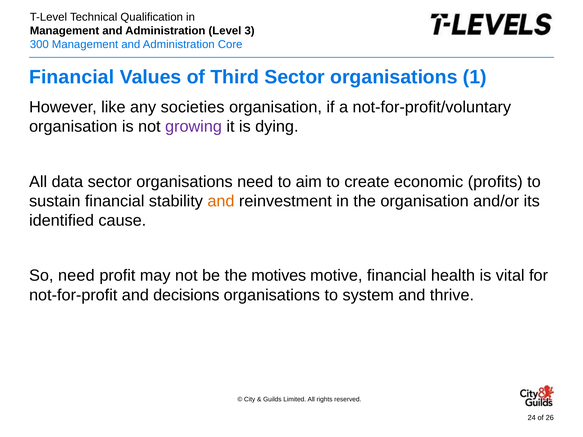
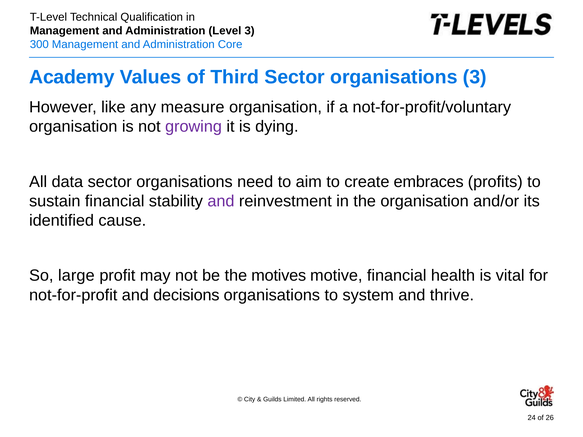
Financial: Financial -> Academy (72, 77)
organisations 1: 1 -> 3 (475, 77)
societies: societies -> measure (193, 107)
economic: economic -> embraces (429, 182)
and colour: orange -> purple (221, 201)
So need: need -> large (76, 276)
